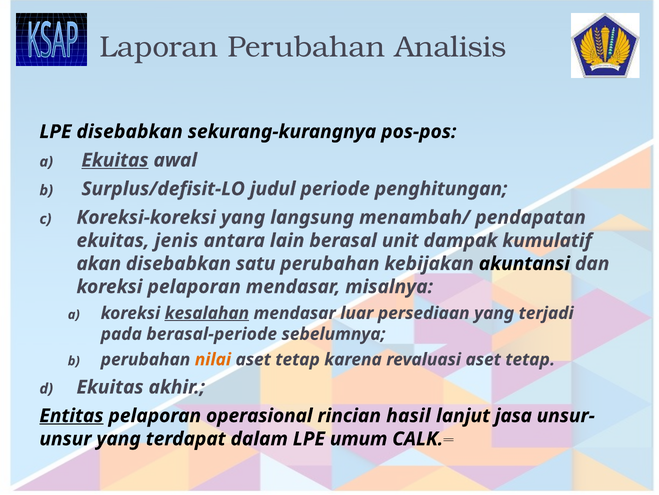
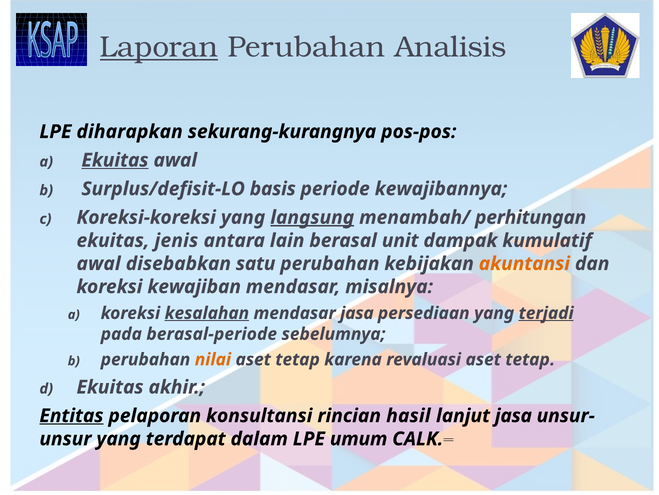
Laporan underline: none -> present (159, 47)
LPE disebabkan: disebabkan -> diharapkan (130, 131)
judul: judul -> basis (273, 189)
penghitungan: penghitungan -> kewajibannya (441, 189)
langsung underline: none -> present (312, 217)
pendapatan: pendapatan -> perhitungan (531, 217)
akan: akan -> awal (99, 263)
akuntansi colour: black -> orange (524, 263)
koreksi pelaporan: pelaporan -> kewajiban (194, 286)
mendasar luar: luar -> jasa (357, 313)
terjadi underline: none -> present (546, 313)
operasional: operasional -> konsultansi (259, 415)
